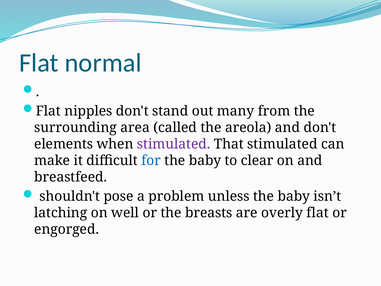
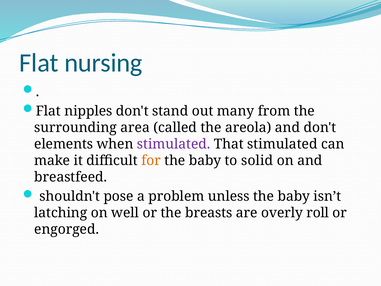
normal: normal -> nursing (103, 63)
for colour: blue -> orange (151, 160)
clear: clear -> solid (257, 160)
overly flat: flat -> roll (318, 213)
